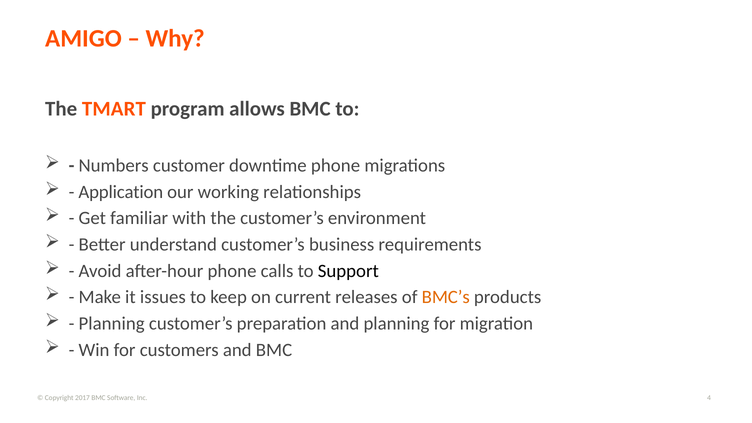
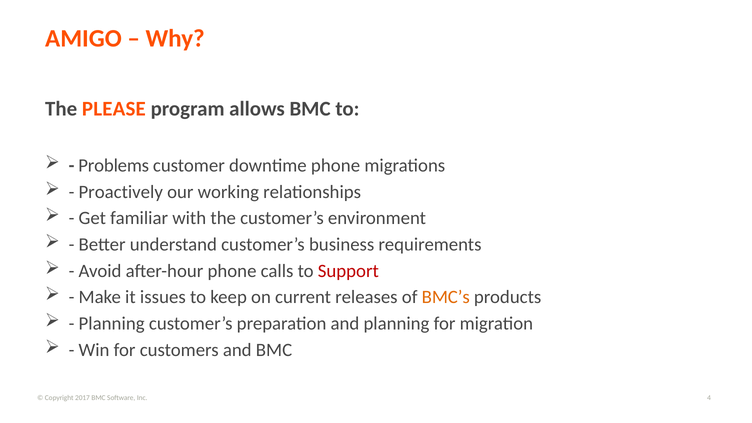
TMART: TMART -> PLEASE (114, 109)
Numbers: Numbers -> Problems (114, 166)
Application: Application -> Proactively (121, 192)
Support colour: black -> red (348, 271)
